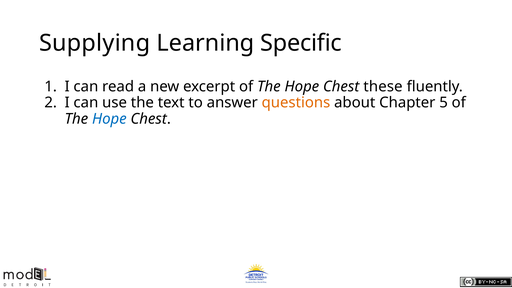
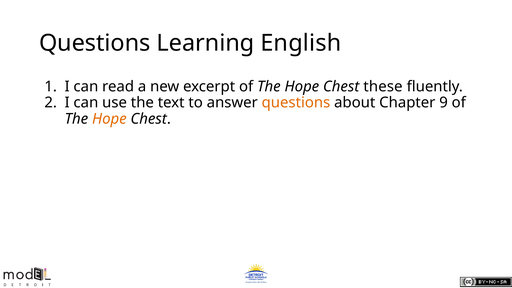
Supplying: Supplying -> Questions (95, 43)
Specific: Specific -> English (301, 43)
5: 5 -> 9 (444, 103)
Hope colour: blue -> orange (109, 119)
